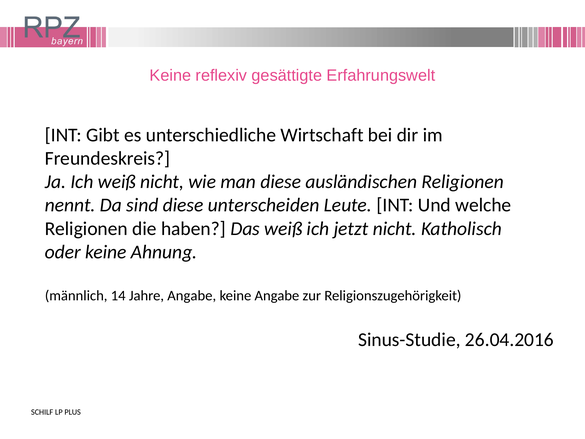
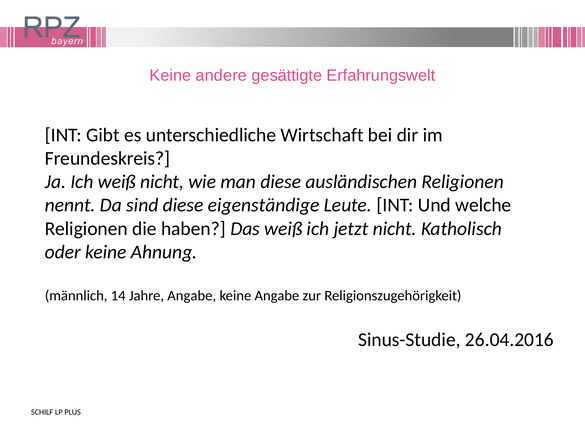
reflexiv: reflexiv -> andere (221, 76)
unterscheiden: unterscheiden -> eigenständige (264, 205)
